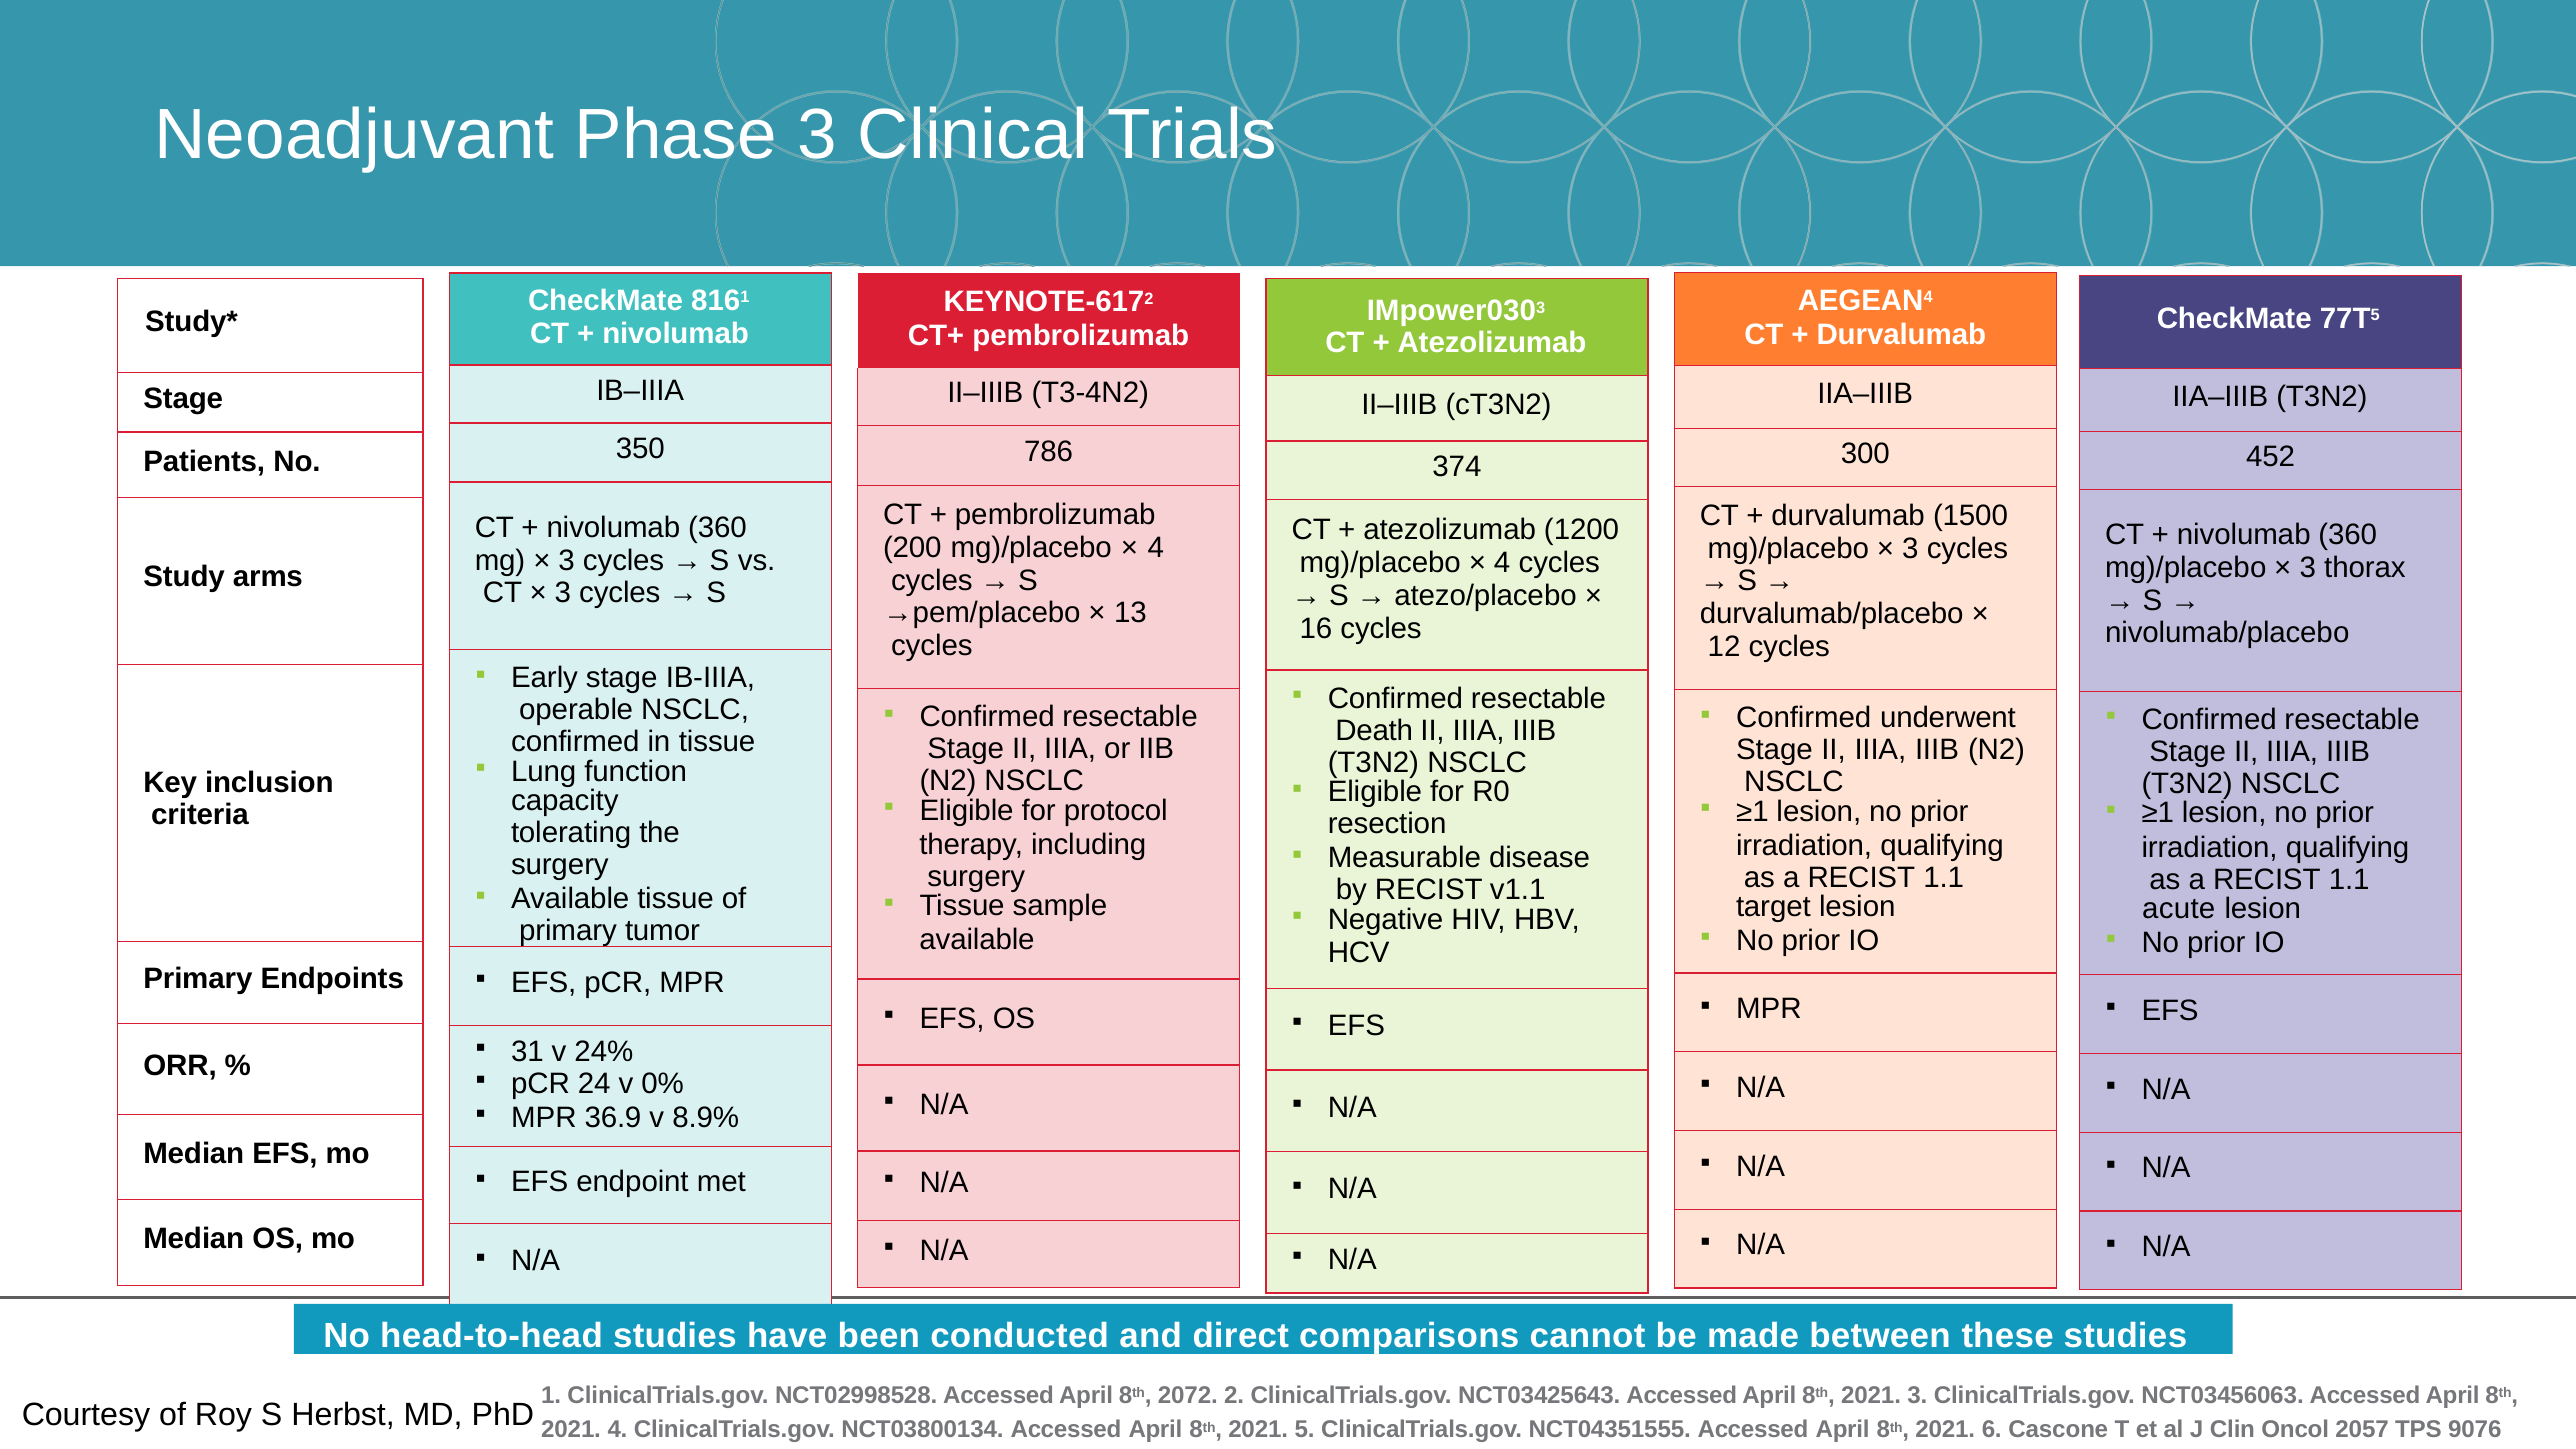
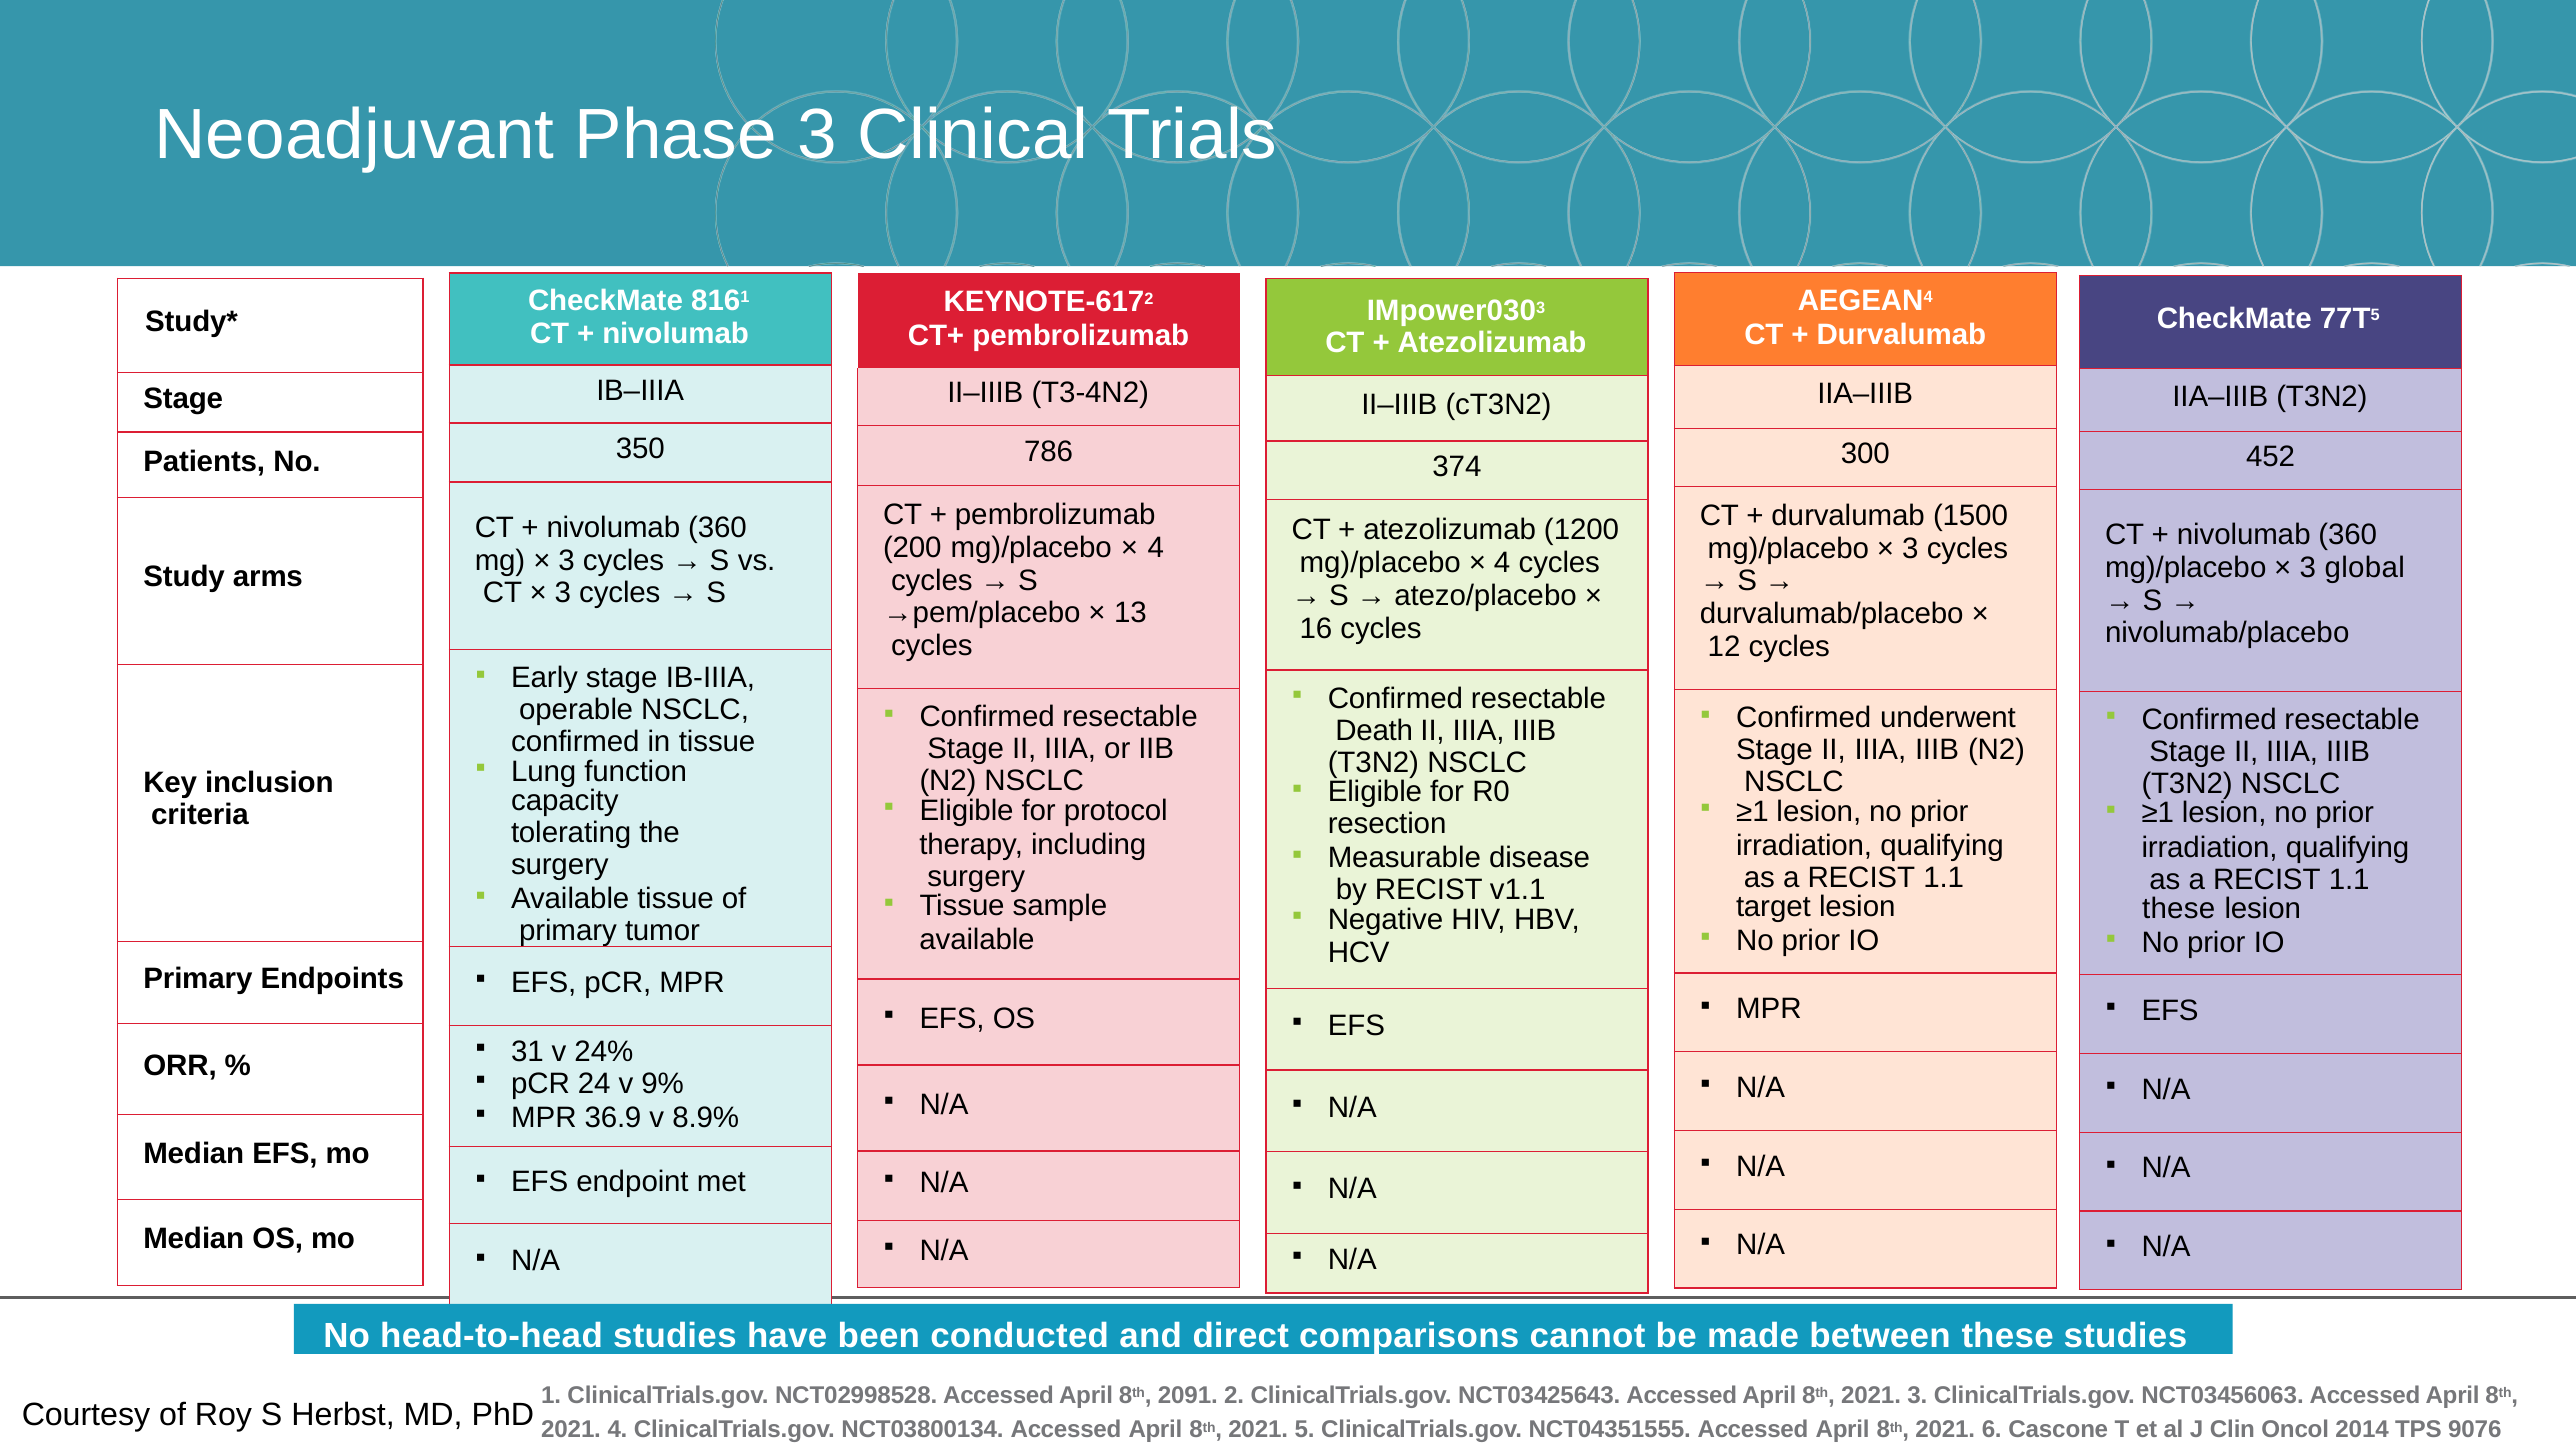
thorax: thorax -> global (2365, 567)
acute: acute -> these (2179, 909)
0%: 0% -> 9% (663, 1084)
2072: 2072 -> 2091 (1188, 1395)
2057: 2057 -> 2014 (2362, 1430)
